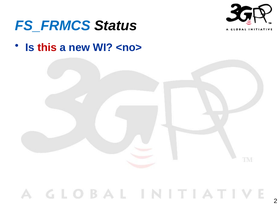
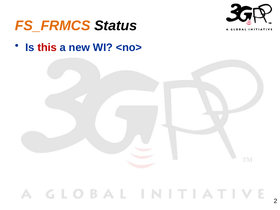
FS_FRMCS colour: blue -> orange (53, 26)
